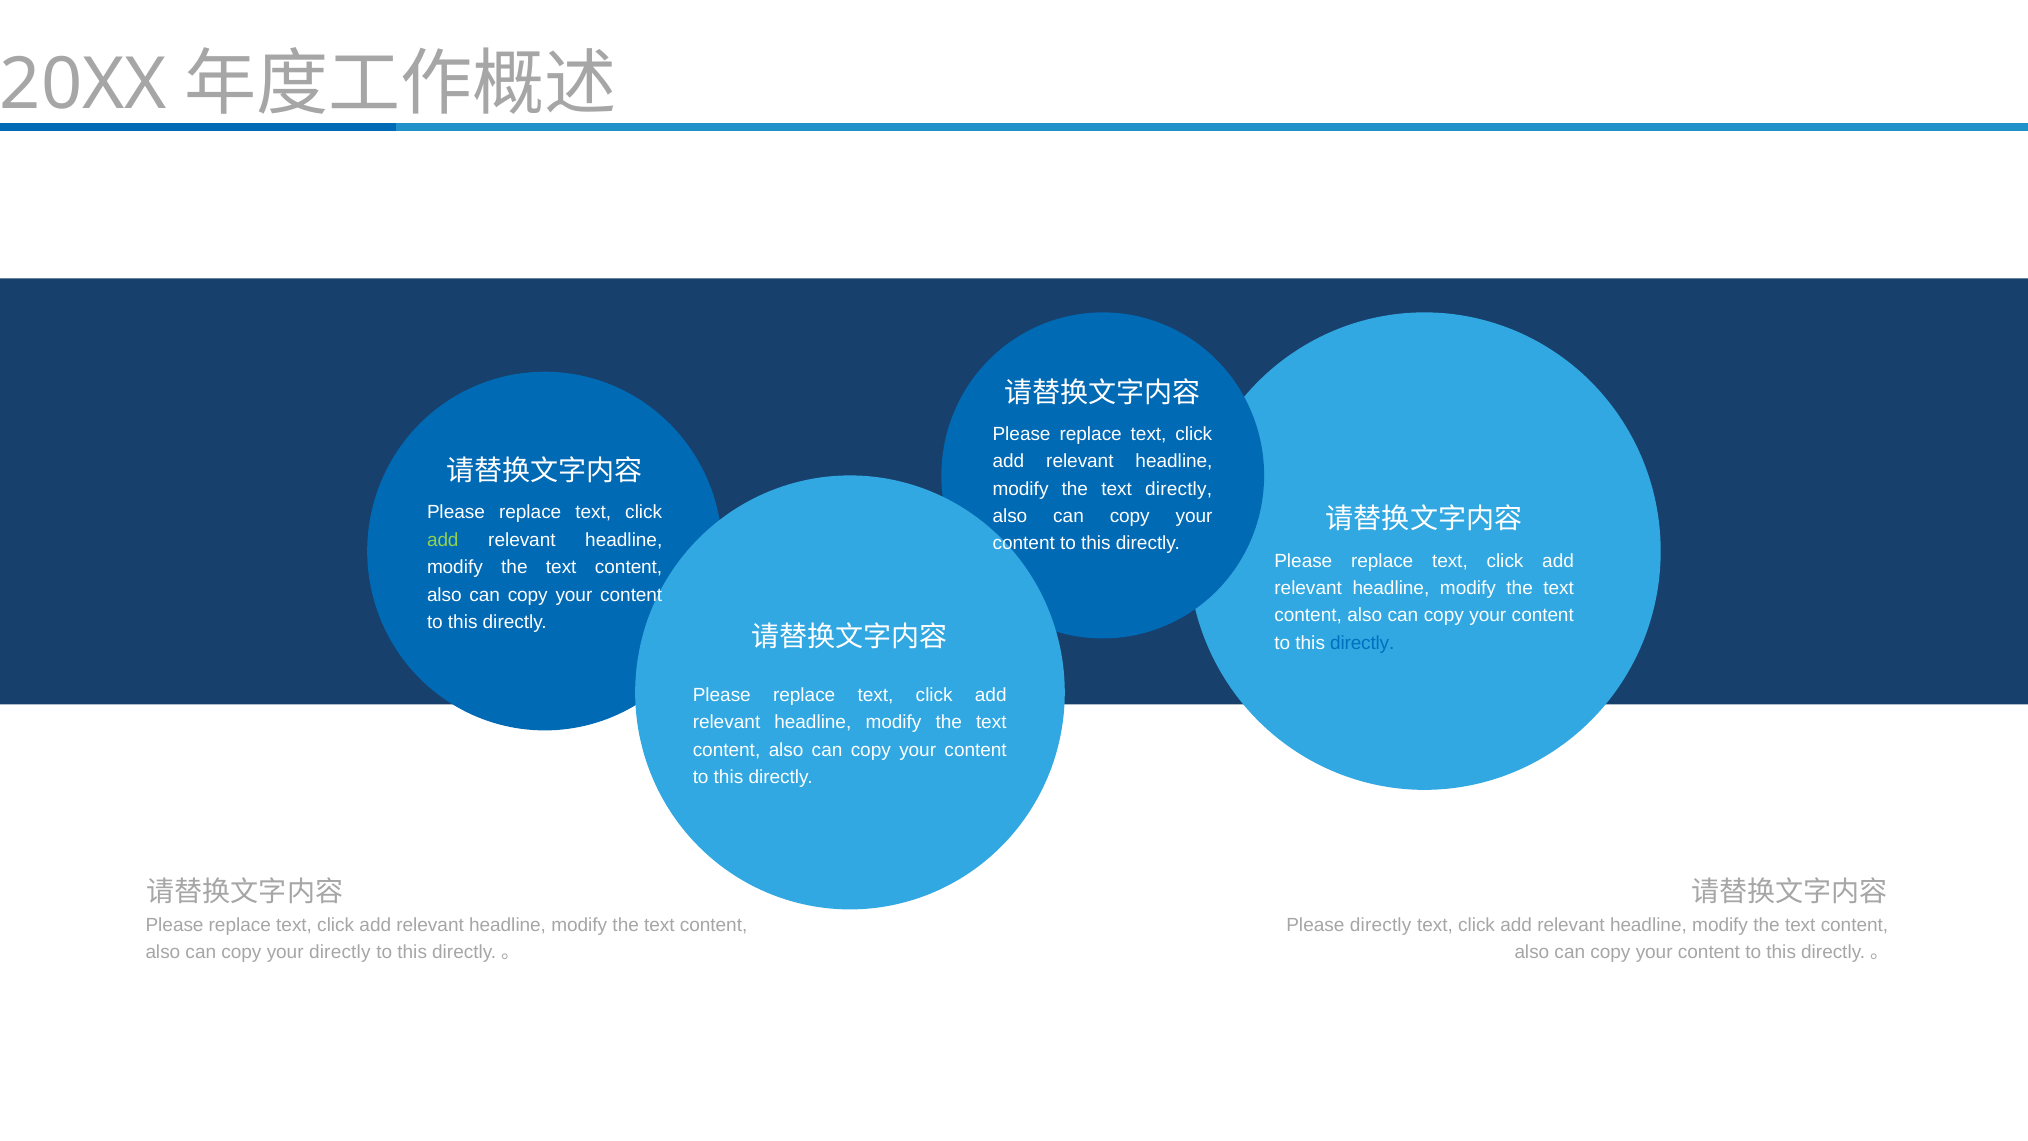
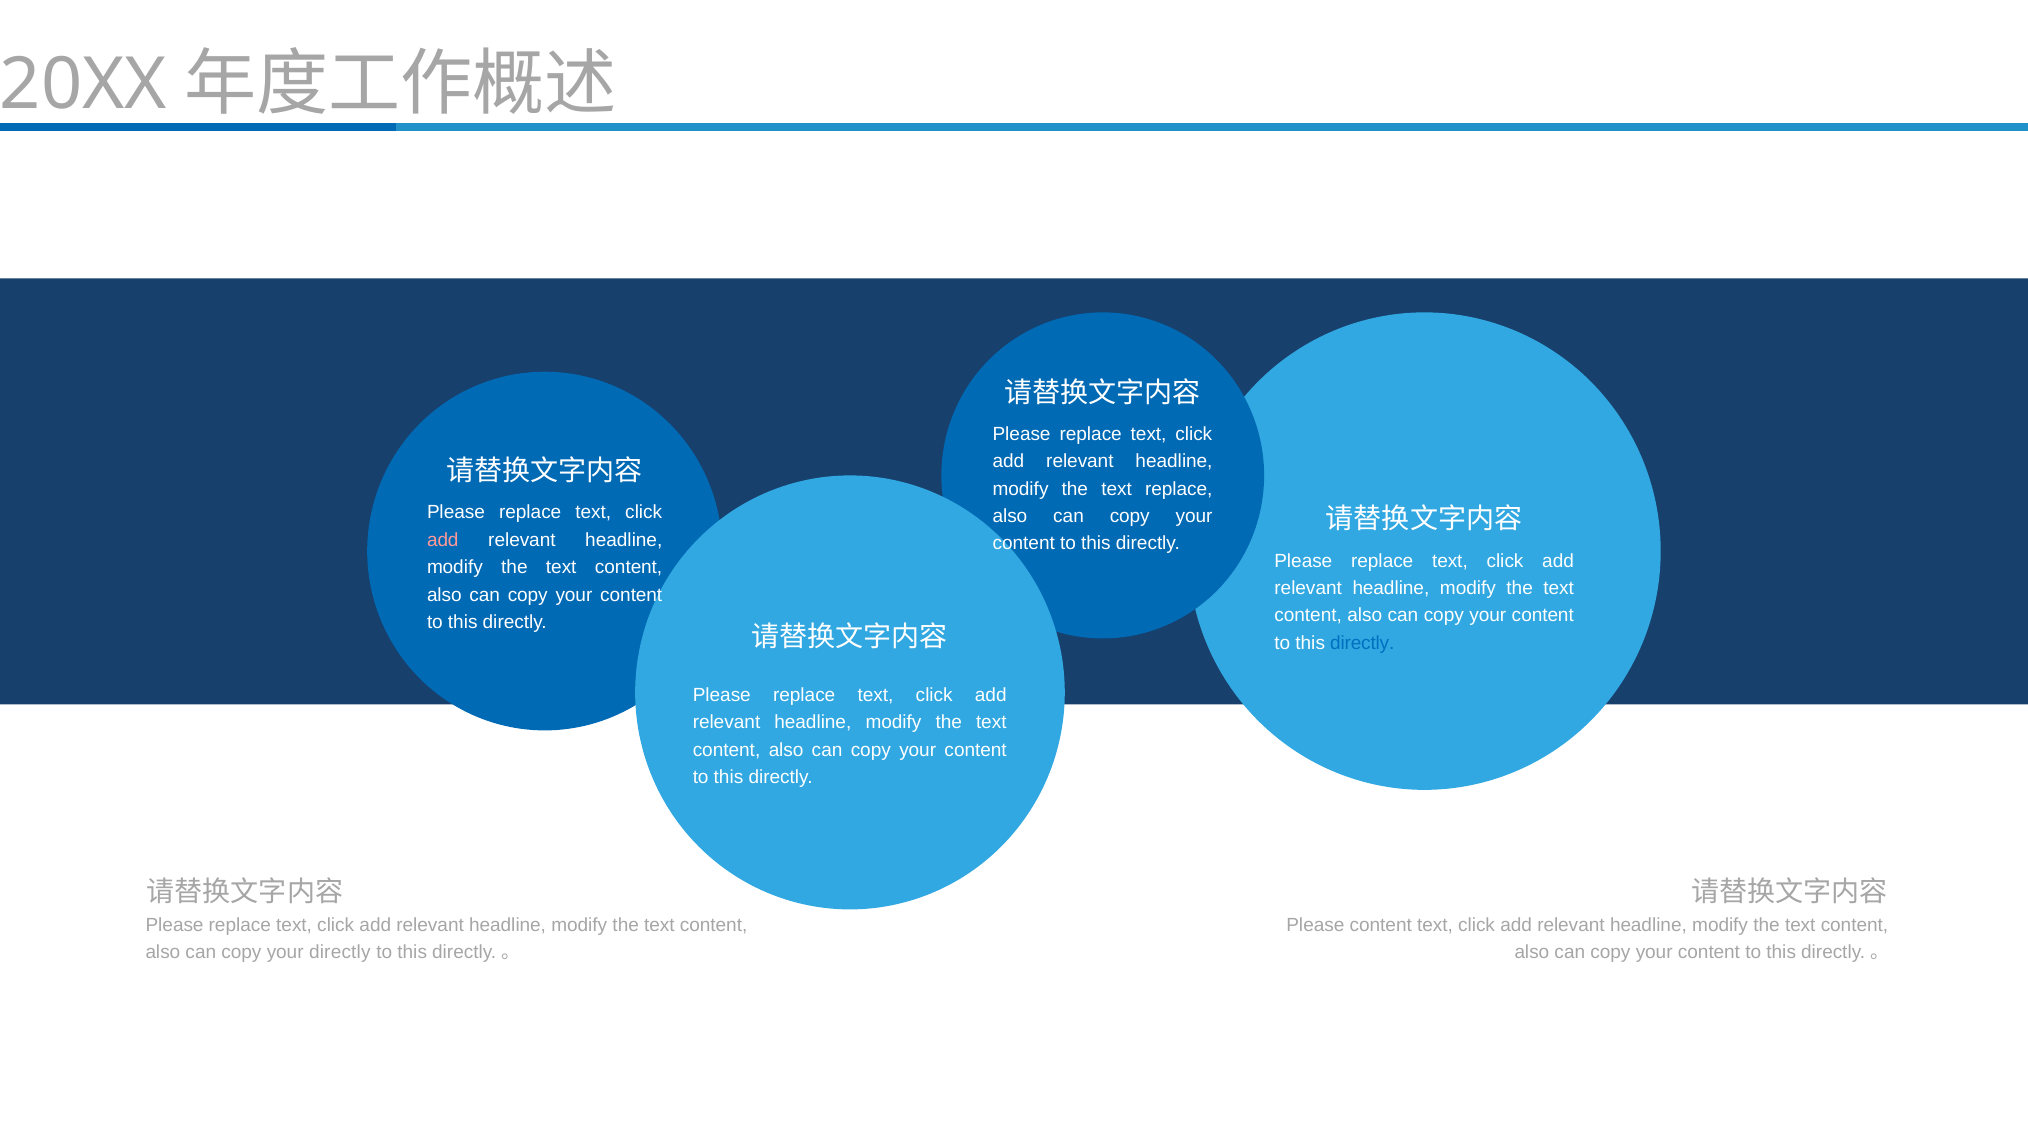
text directly: directly -> replace (1179, 489)
add colour: light green -> pink (443, 540)
Please directly: directly -> content (1381, 925)
